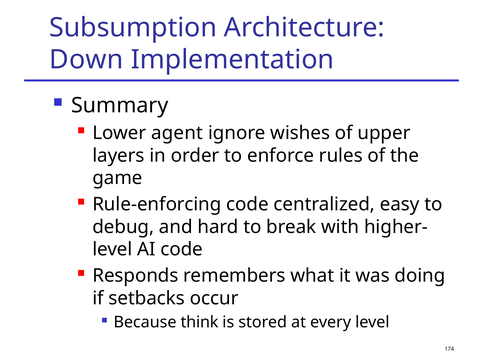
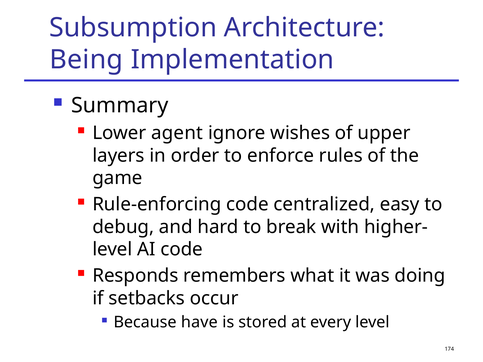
Down: Down -> Being (86, 60)
think: think -> have (199, 322)
